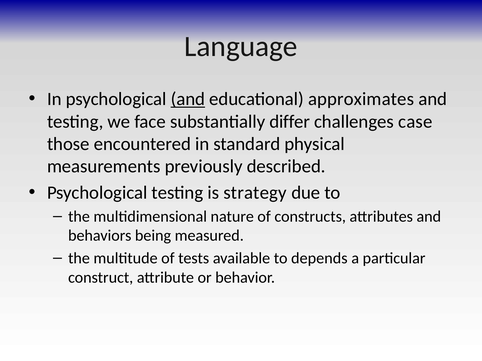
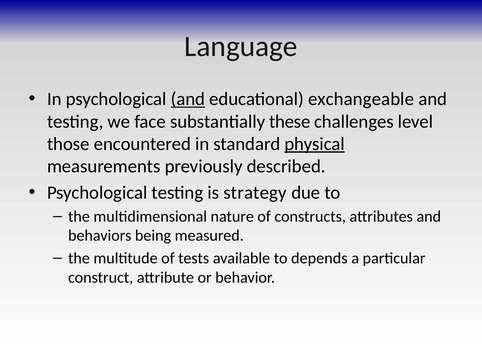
approximates: approximates -> exchangeable (361, 99)
differ: differ -> these (290, 122)
case: case -> level (415, 122)
physical underline: none -> present (315, 144)
